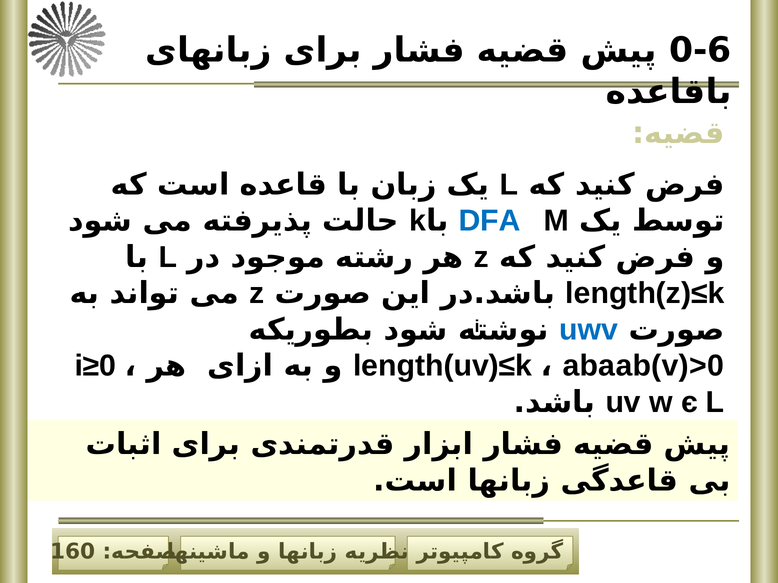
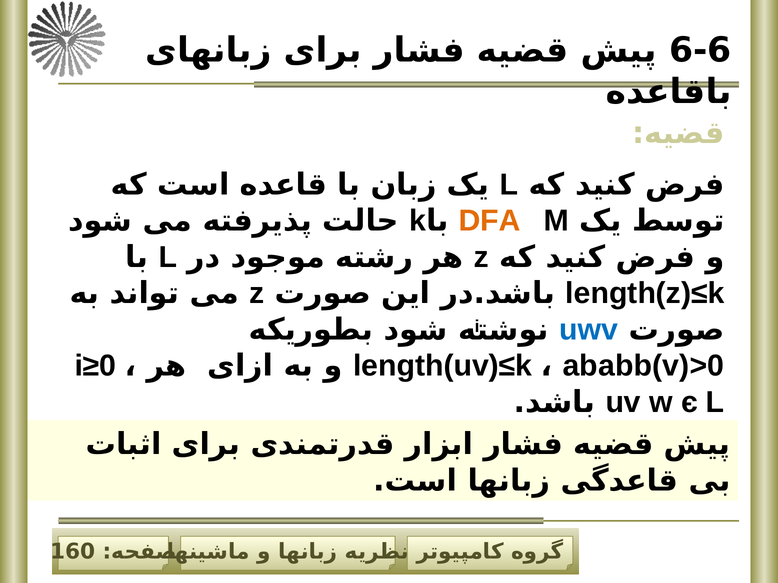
0-6: 0-6 -> 6-6 (700, 50)
DFA colour: blue -> orange (490, 221)
abaab(v)>0: abaab(v)>0 -> ababb(v)>0 (643, 366)
